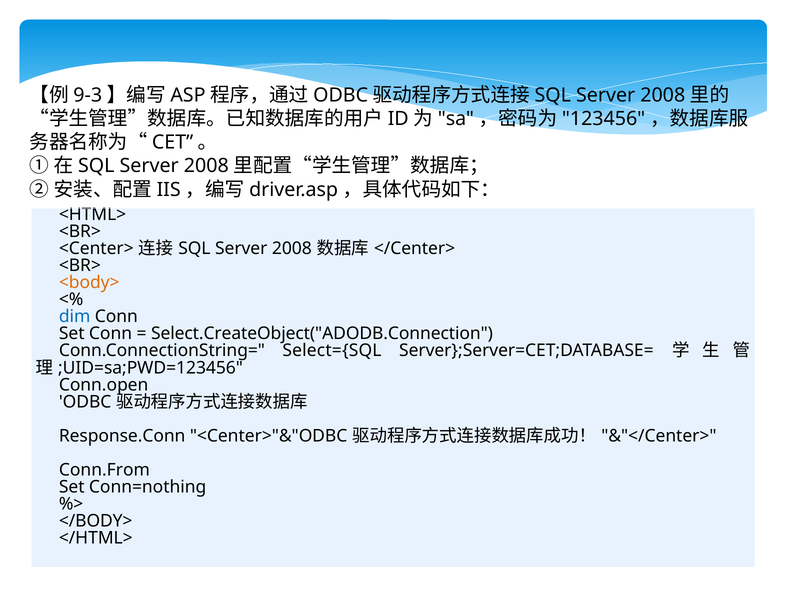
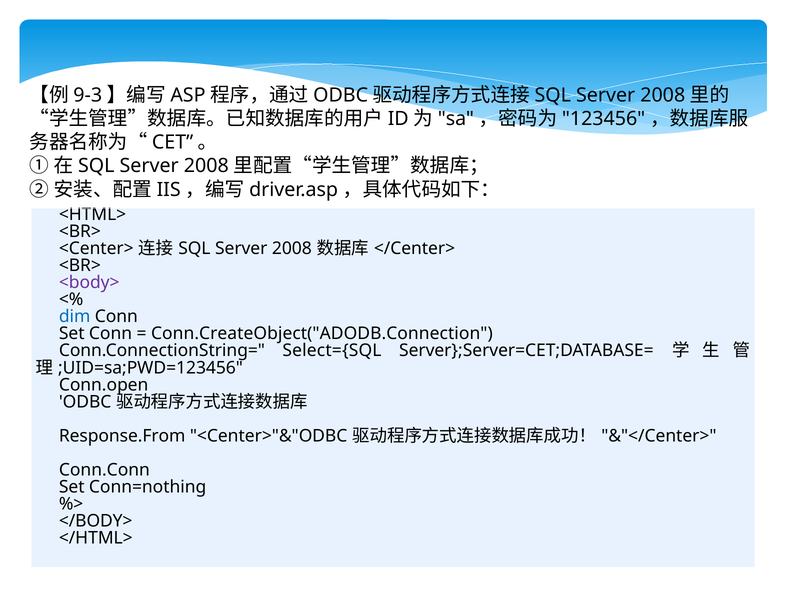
<body> colour: orange -> purple (89, 282)
Select.CreateObject("ADODB.Connection: Select.CreateObject("ADODB.Connection -> Conn.CreateObject("ADODB.Connection (322, 333)
Response.Conn: Response.Conn -> Response.From (122, 436)
Conn.From: Conn.From -> Conn.Conn (104, 470)
